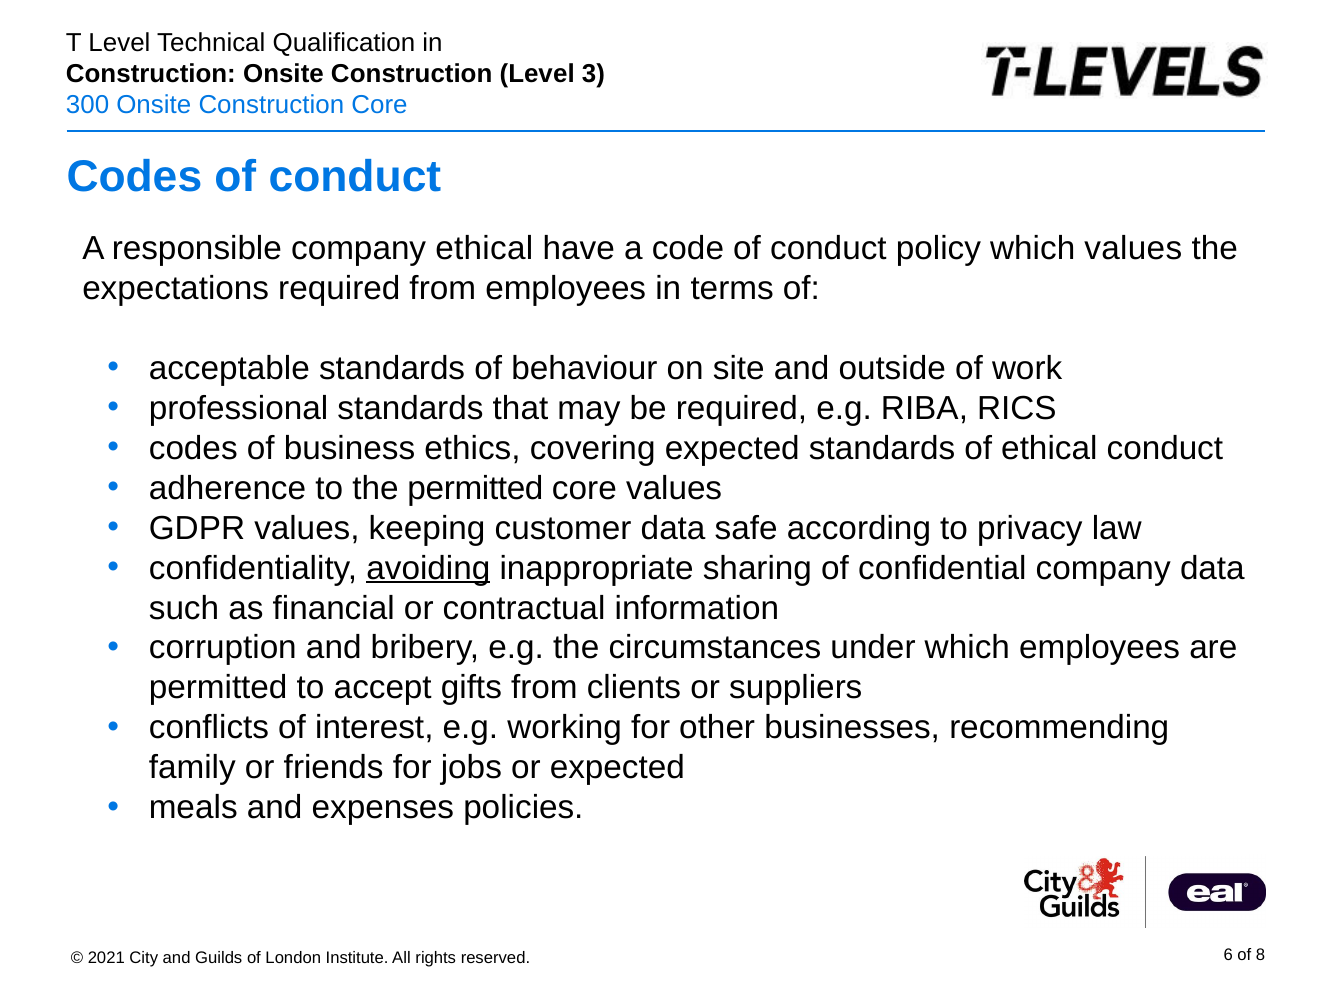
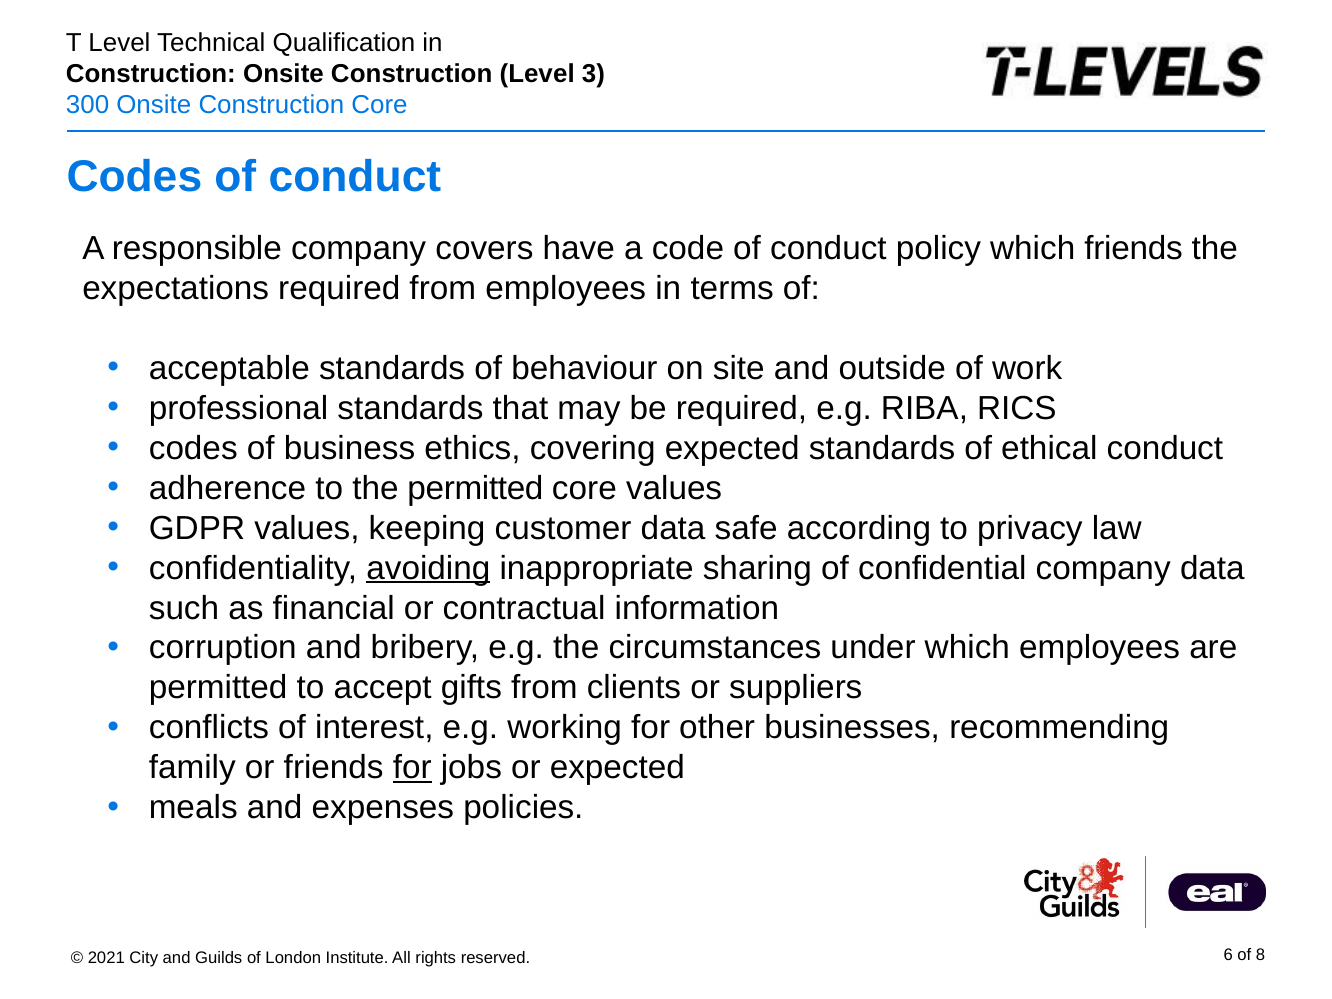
company ethical: ethical -> covers (484, 248)
which values: values -> friends (1134, 248)
for underline: none -> present (412, 768)
